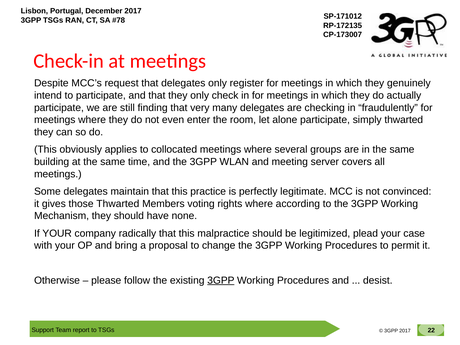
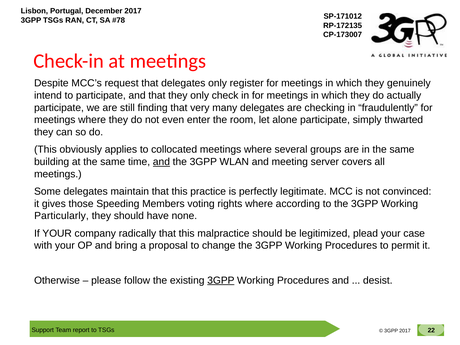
and underline: none -> present (161, 162)
those Thwarted: Thwarted -> Speeding (118, 204)
Mechanism: Mechanism -> Particularly (62, 216)
